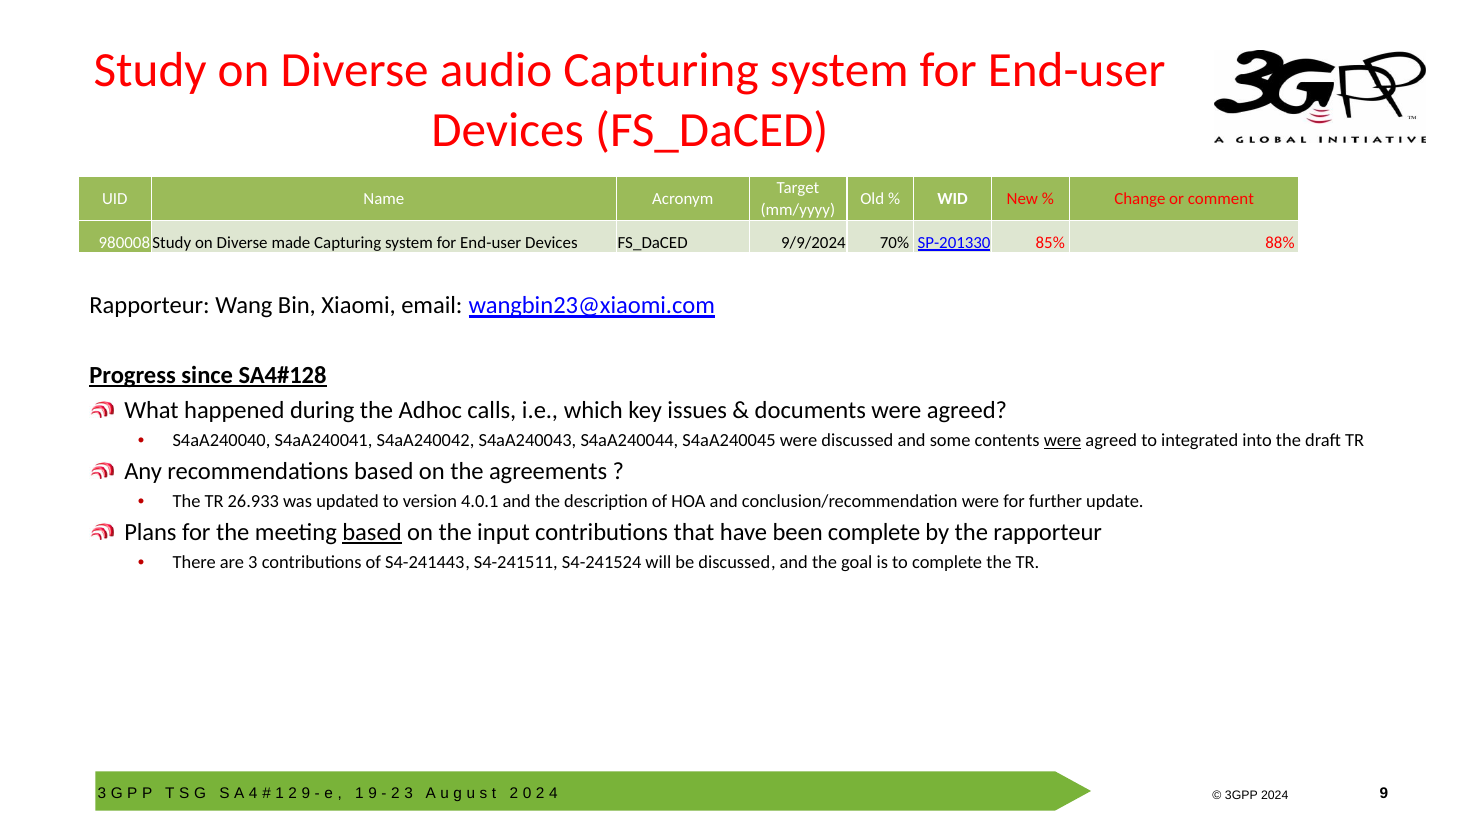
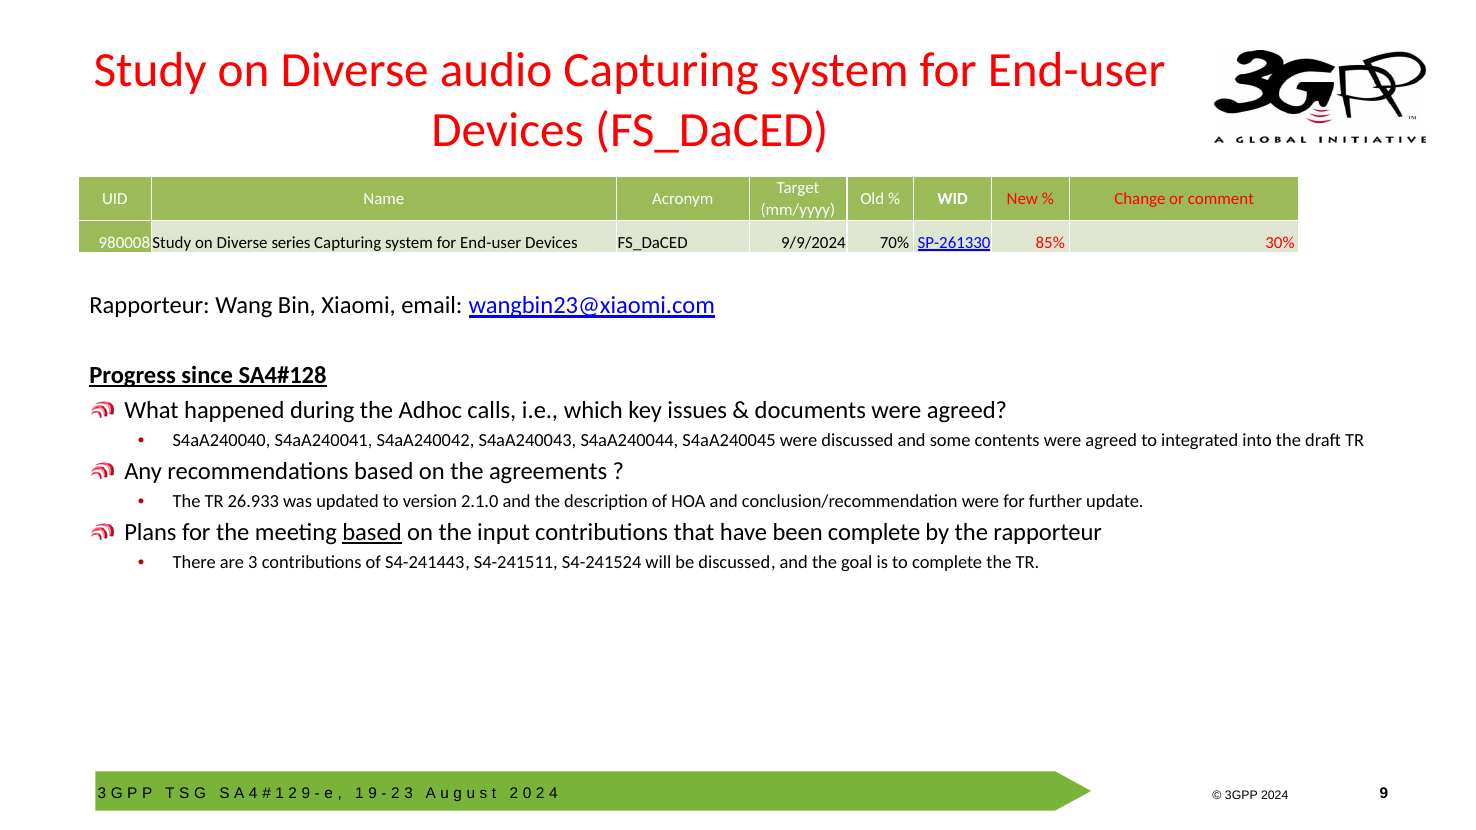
made: made -> series (291, 243)
SP-201330: SP-201330 -> SP-261330 (954, 243)
88%: 88% -> 30% (1280, 243)
were underline: present -> none (1063, 441)
4.0.1: 4.0.1 -> 2.1.0 (480, 502)
